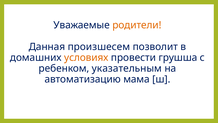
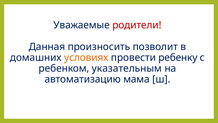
родители colour: orange -> red (137, 25)
произшесем: произшесем -> произносить (99, 47)
грушша: грушша -> ребенку (178, 57)
